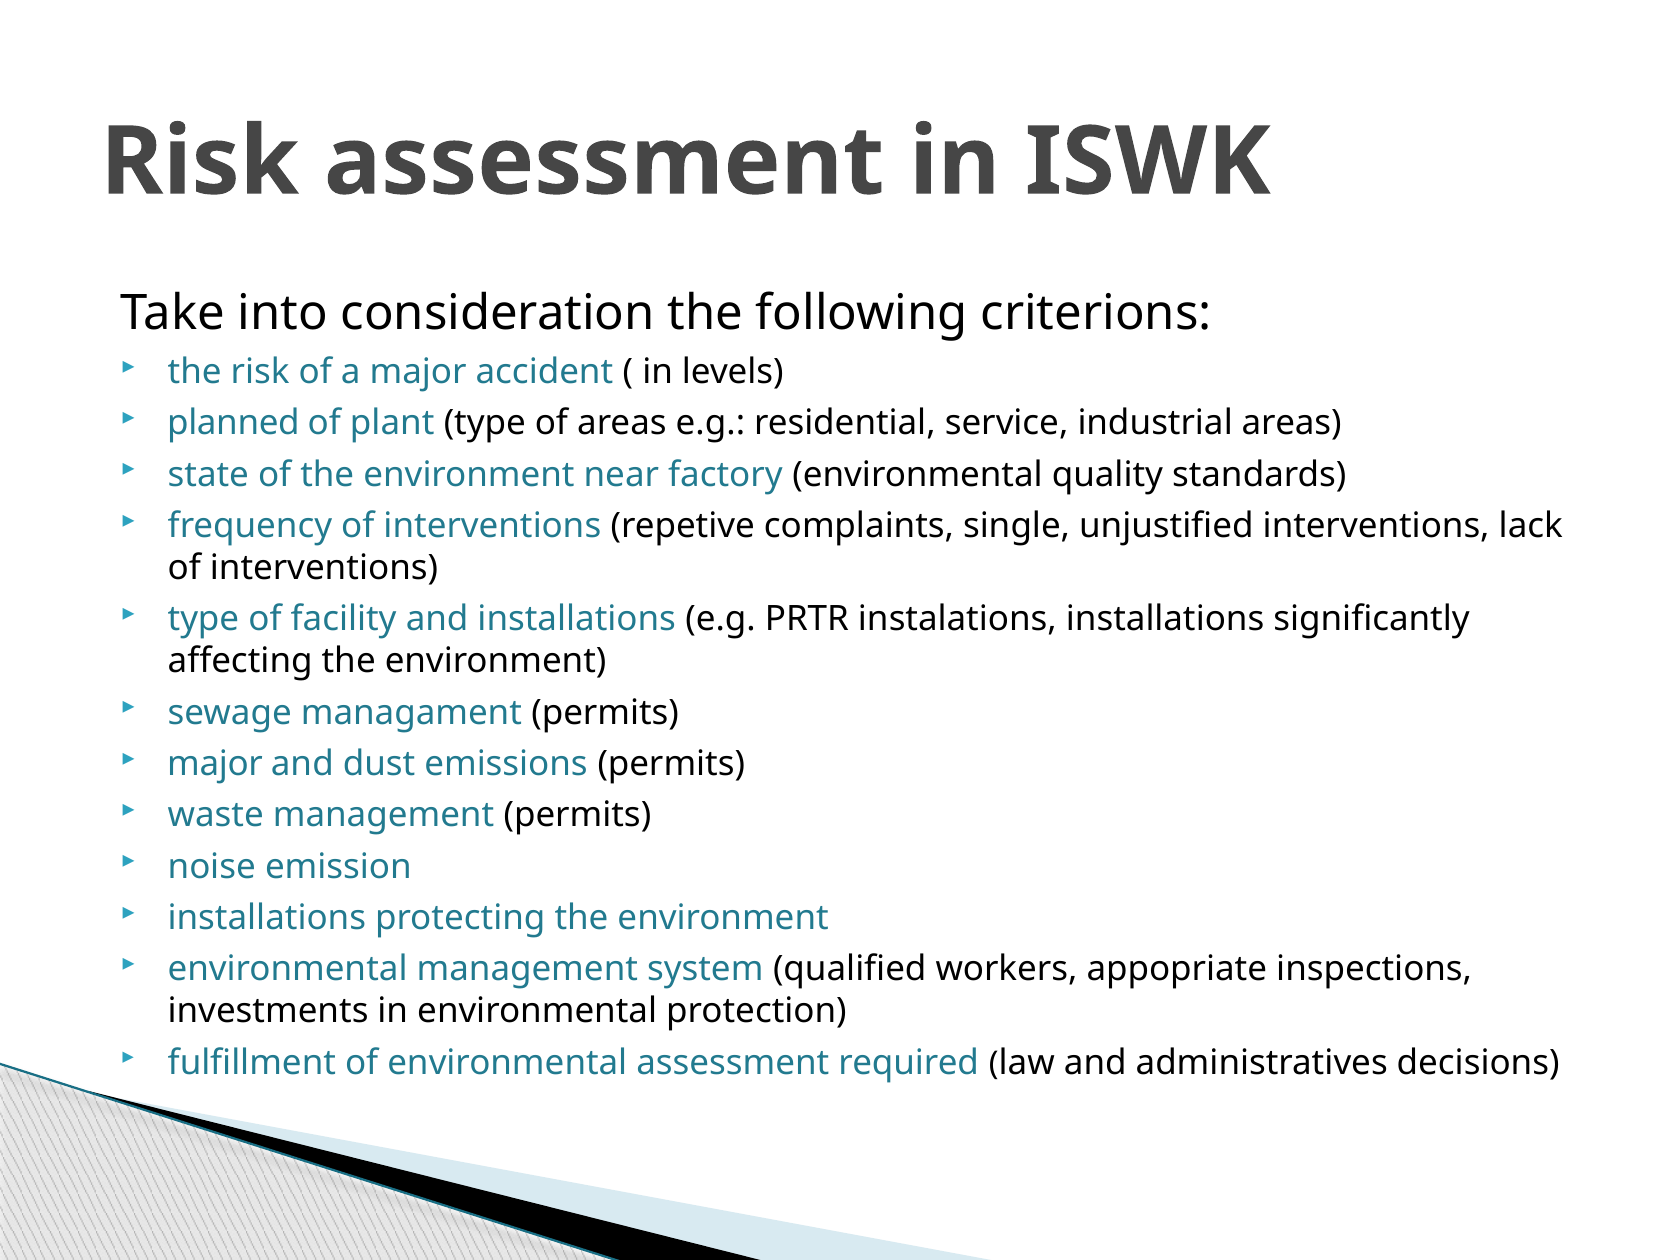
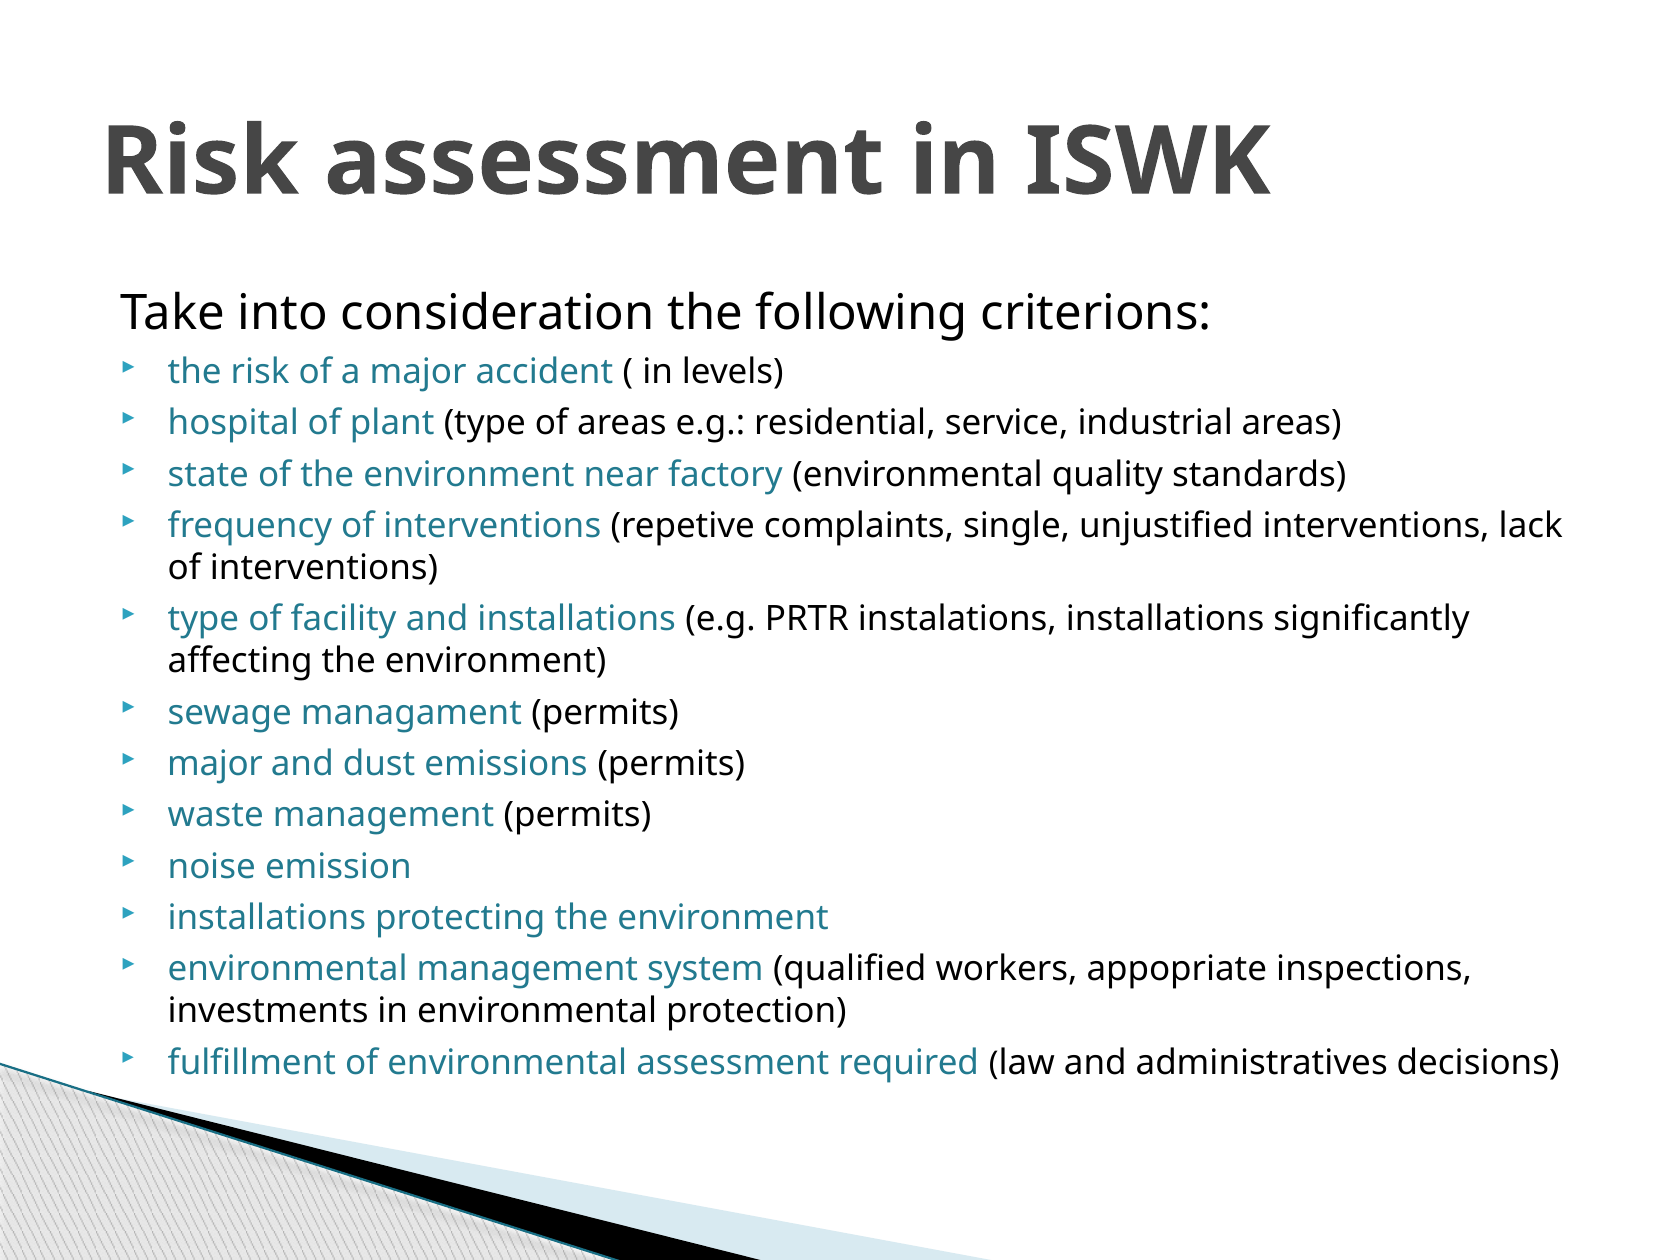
planned: planned -> hospital (233, 423)
